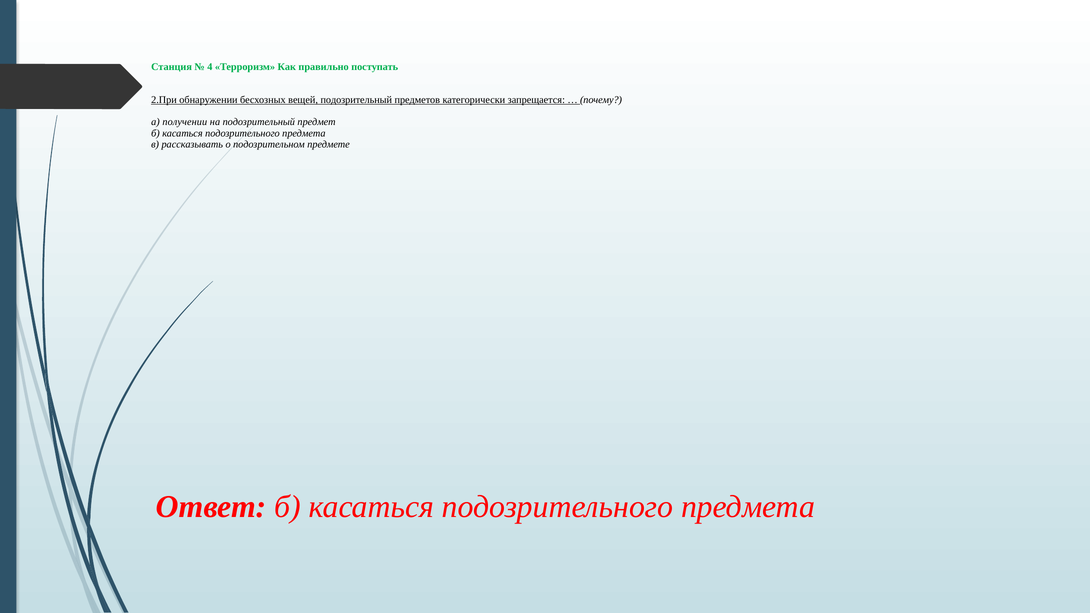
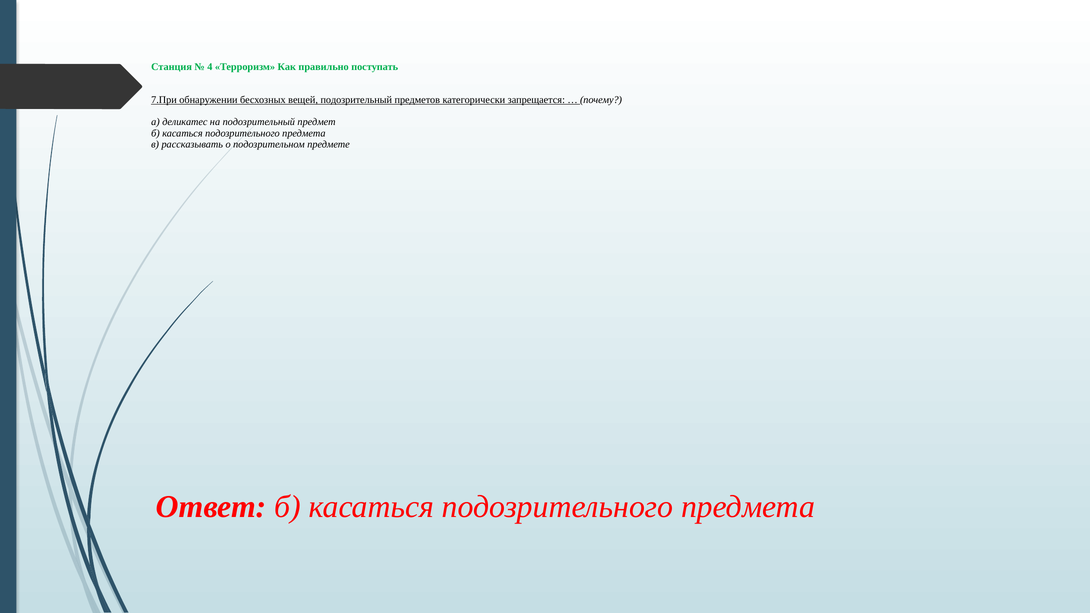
2.При: 2.При -> 7.При (164, 100)
получении: получении -> деликатес (185, 122)
